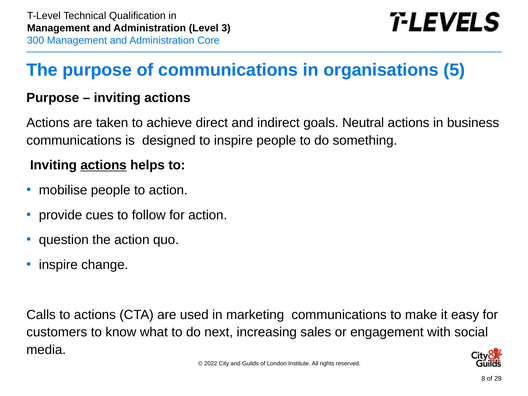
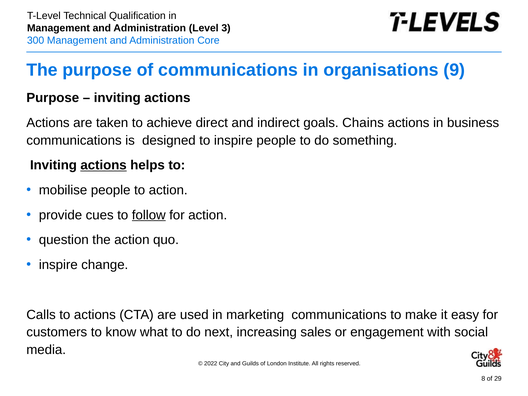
5: 5 -> 9 (454, 70)
Neutral: Neutral -> Chains (363, 123)
follow underline: none -> present (149, 215)
